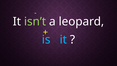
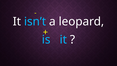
isn’t colour: light green -> light blue (35, 21)
